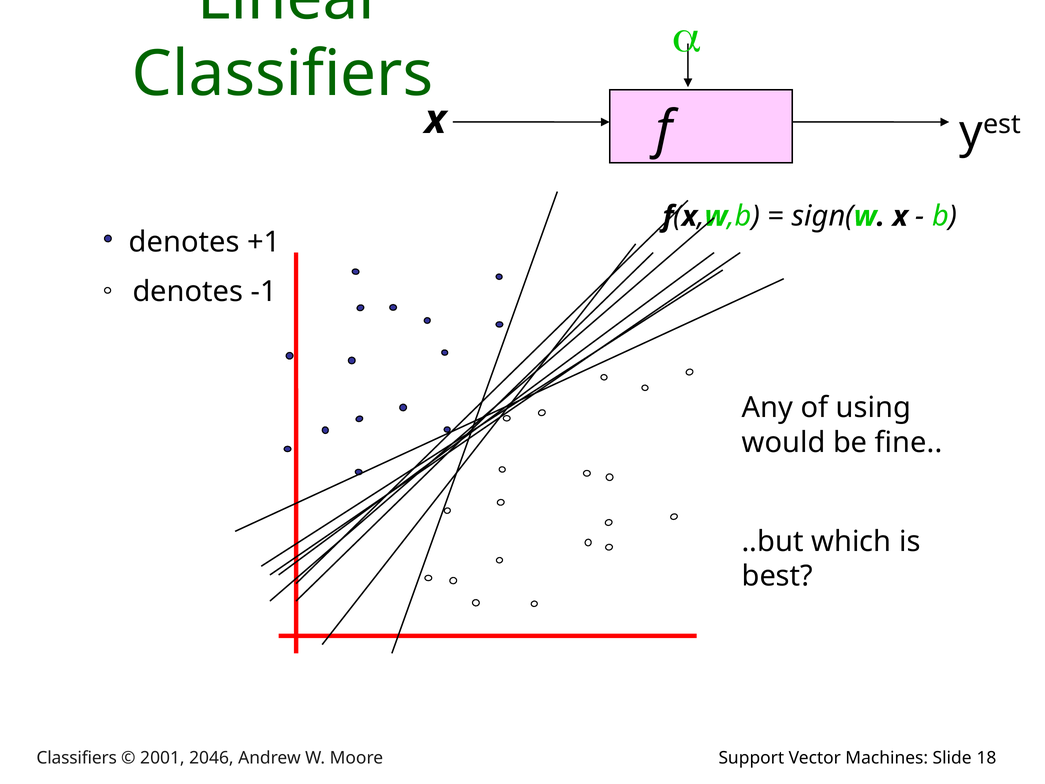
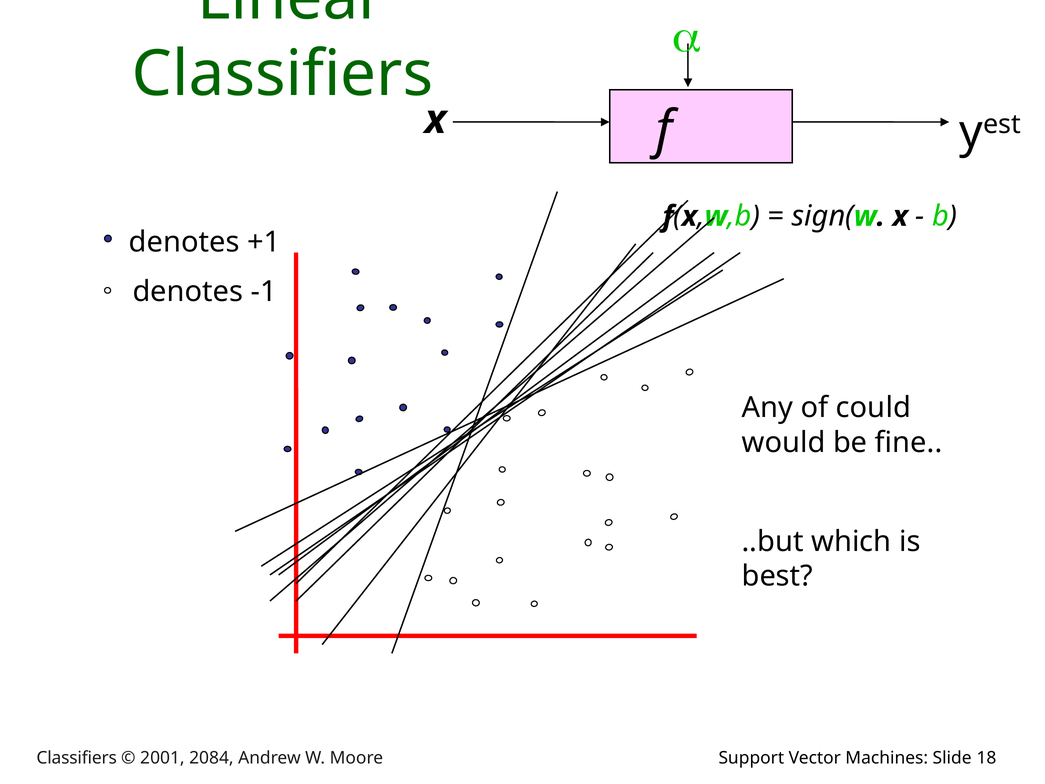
using: using -> could (873, 408)
2046: 2046 -> 2084 (211, 758)
